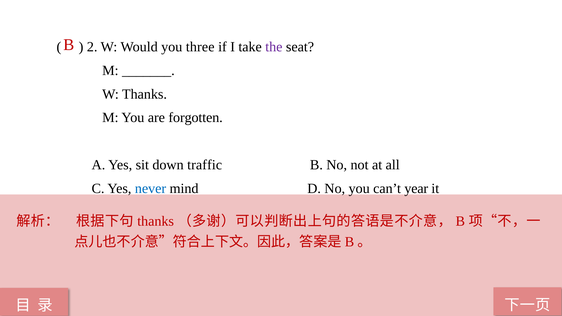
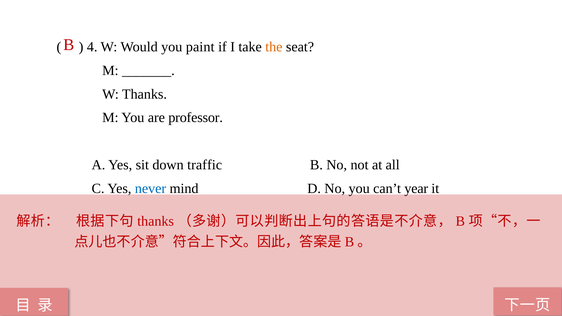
2: 2 -> 4 (92, 47)
three: three -> paint (200, 47)
the colour: purple -> orange (274, 47)
forgotten: forgotten -> professor (196, 118)
